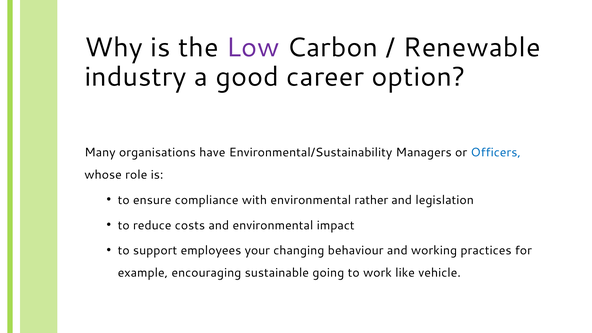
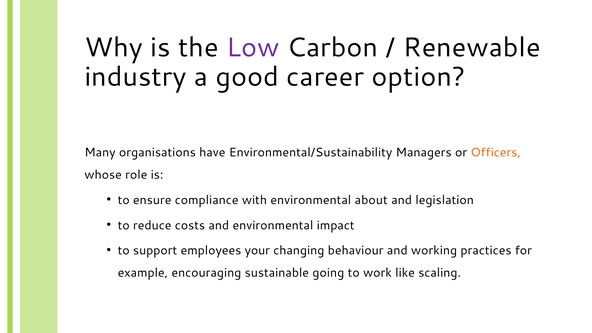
Officers colour: blue -> orange (496, 152)
rather: rather -> about (371, 200)
vehicle: vehicle -> scaling (440, 273)
